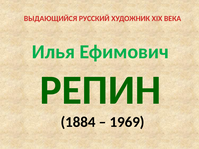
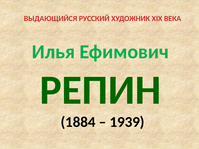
1969: 1969 -> 1939 (127, 122)
